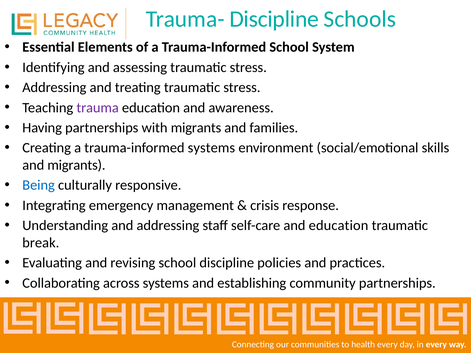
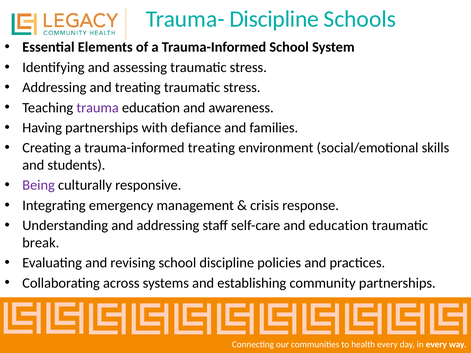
with migrants: migrants -> defiance (196, 128)
trauma-informed systems: systems -> treating (211, 148)
and migrants: migrants -> students (76, 165)
Being colour: blue -> purple (39, 185)
